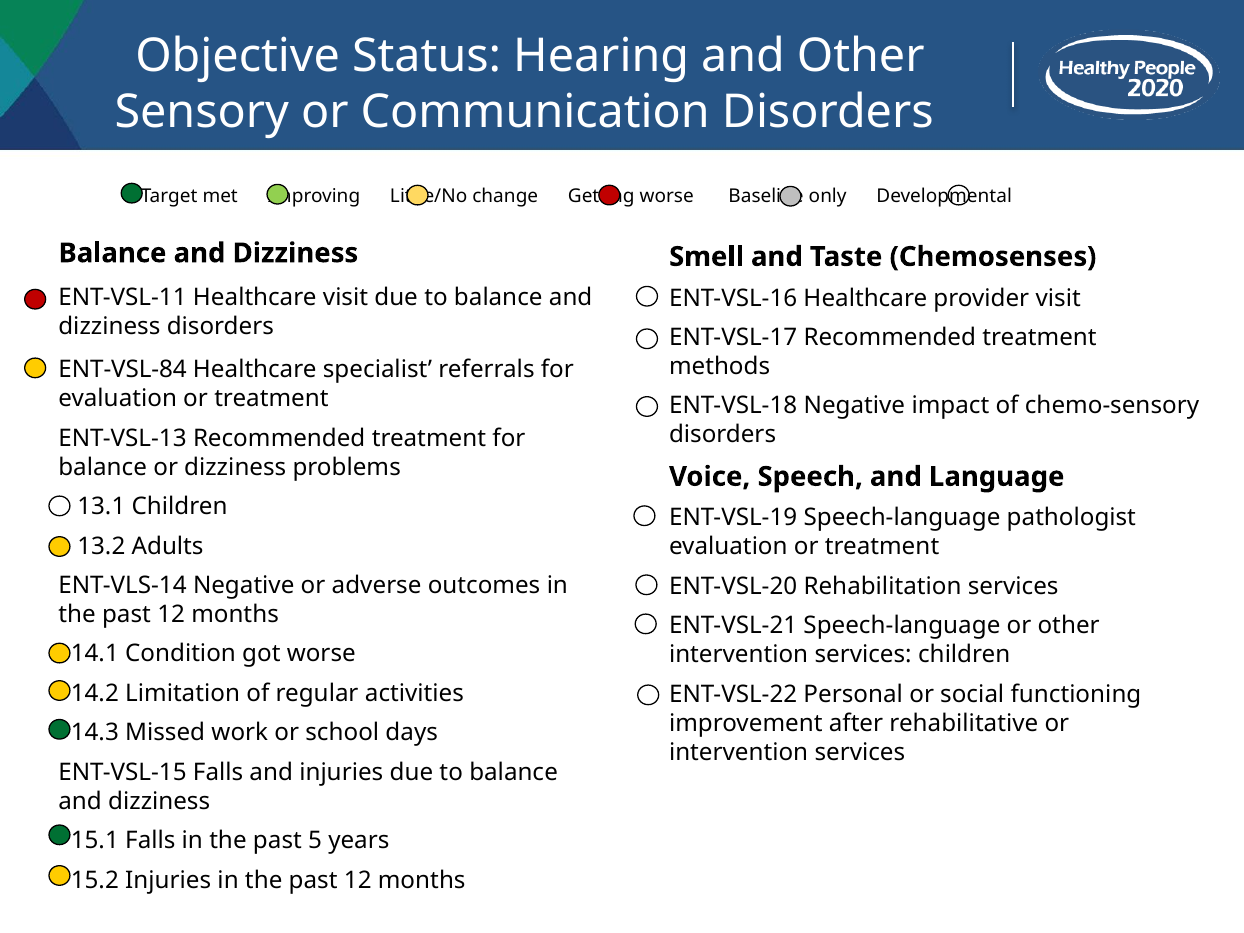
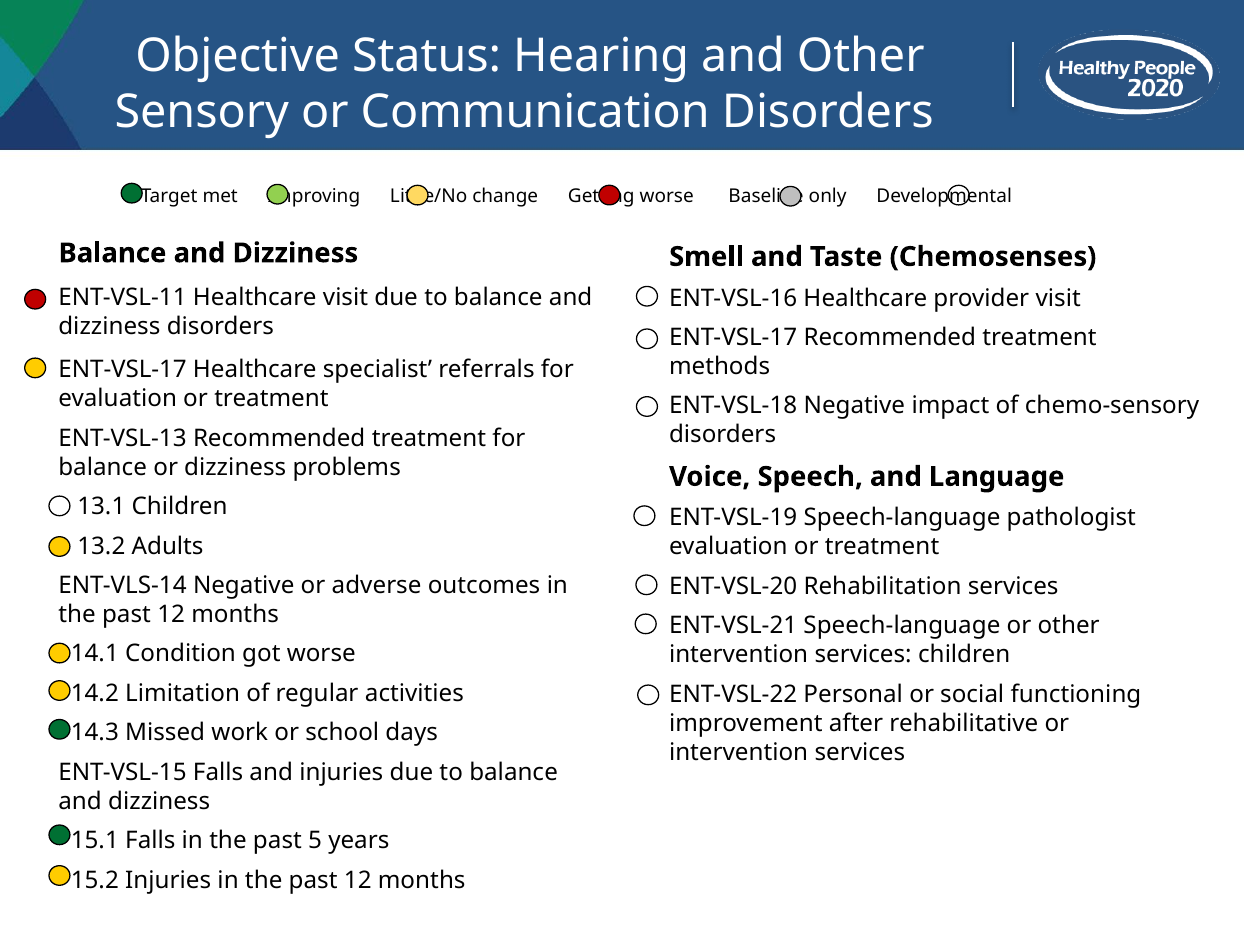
ENT-VSL-84: ENT-VSL-84 -> ENT-VSL-17 (123, 370)
